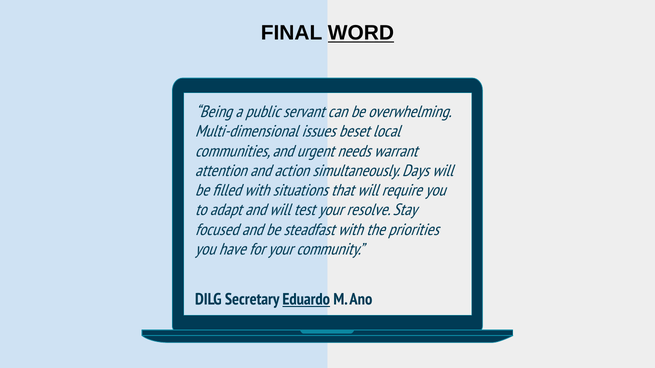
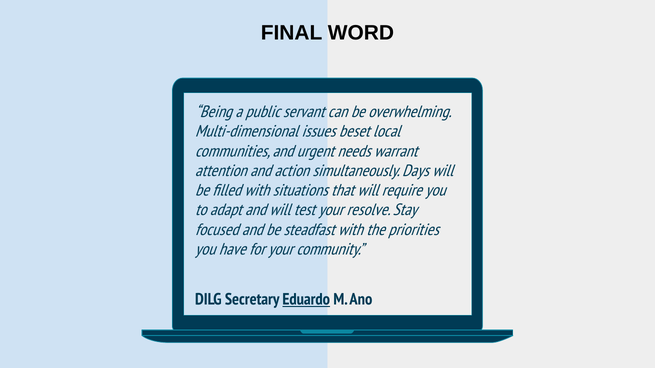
WORD underline: present -> none (361, 33)
